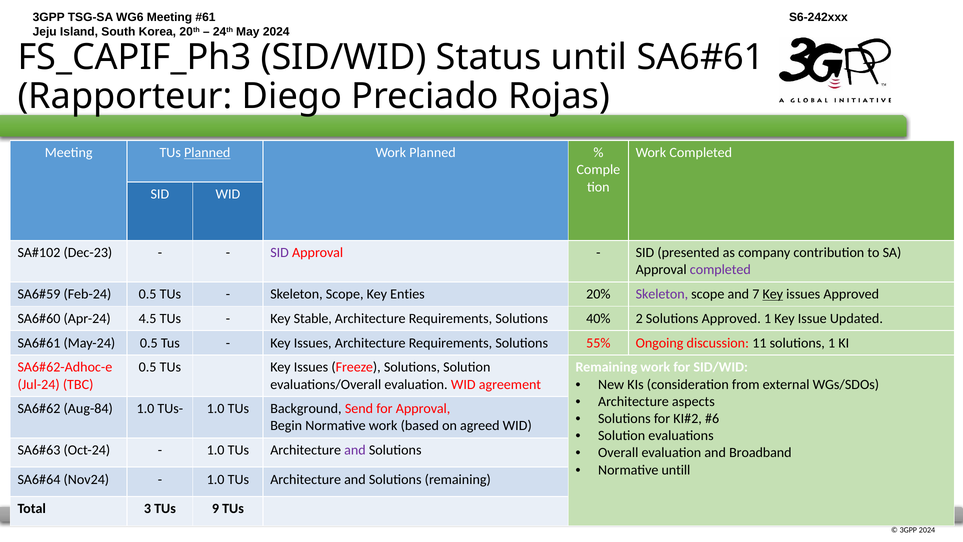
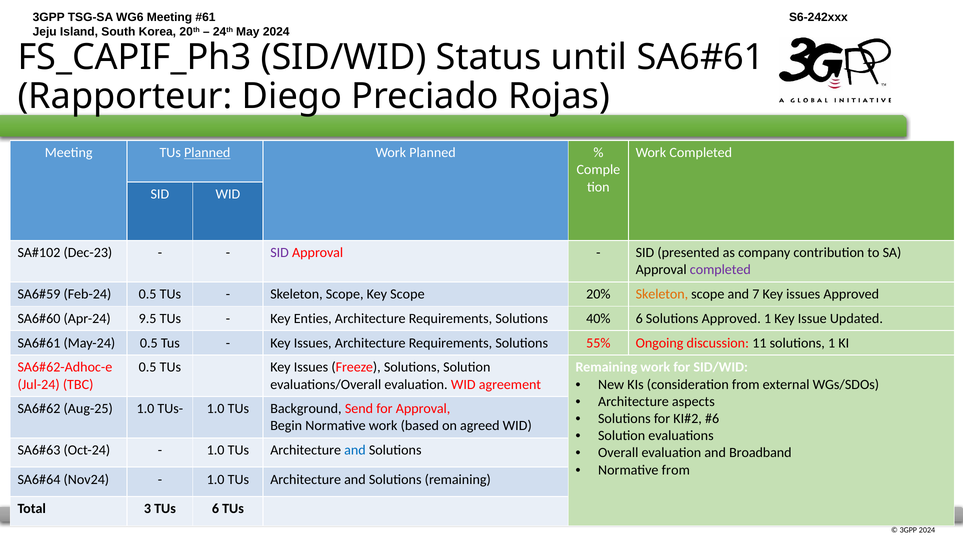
Key Enties: Enties -> Scope (407, 294)
Skeleton colour: purple -> orange (662, 294)
Key underline: present -> none (773, 294)
4.5: 4.5 -> 9.5 (148, 318)
Stable: Stable -> Enties (313, 318)
40% 2: 2 -> 6 (639, 318)
Aug-84: Aug-84 -> Aug-25 (88, 408)
and colour: purple -> blue (355, 450)
Normative untill: untill -> from (676, 470)
TUs 9: 9 -> 6 (215, 508)
